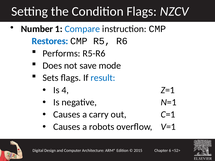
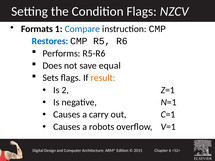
Number: Number -> Formats (37, 29)
mode: mode -> equal (110, 66)
result colour: blue -> orange (103, 78)
4: 4 -> 2 (65, 90)
